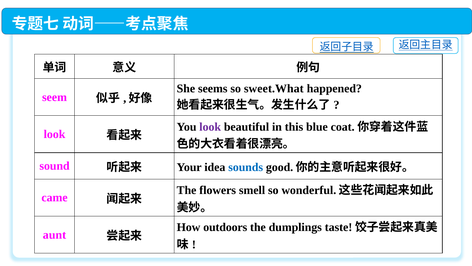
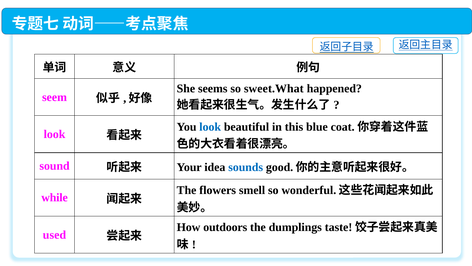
look colour: purple -> blue (210, 127)
came: came -> while (55, 197)
aunt: aunt -> used (54, 234)
